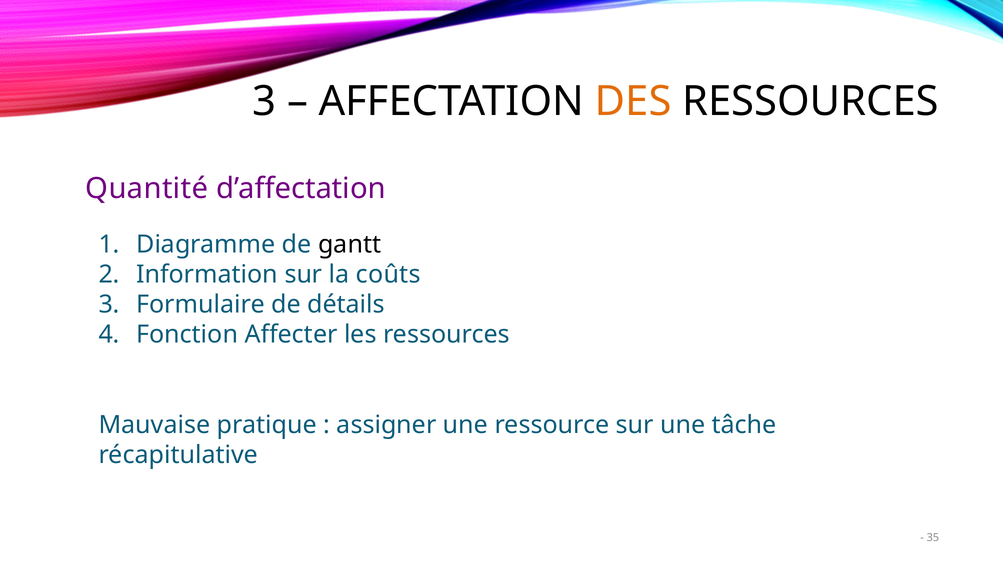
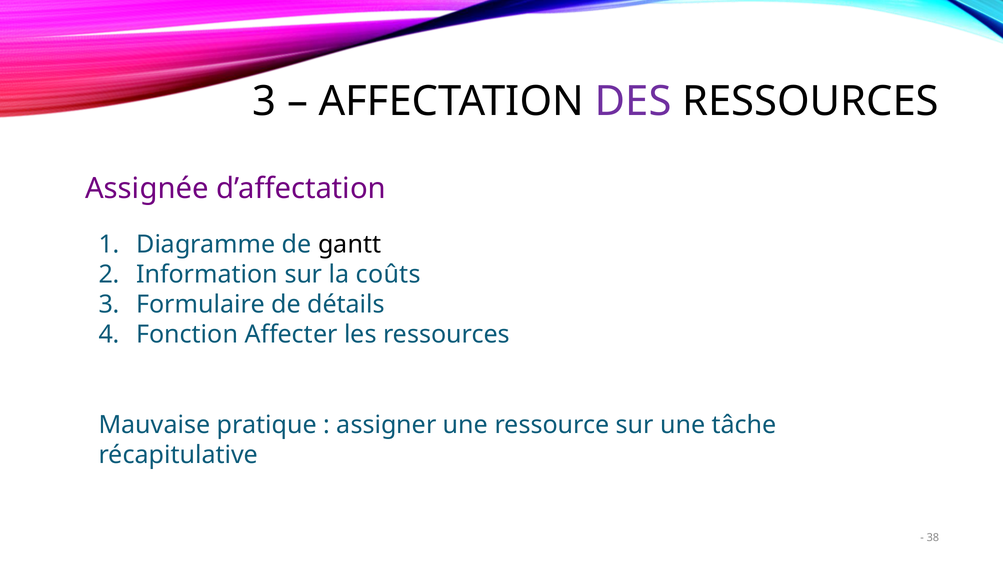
DES colour: orange -> purple (633, 102)
Quantité: Quantité -> Assignée (147, 189)
35: 35 -> 38 (933, 538)
